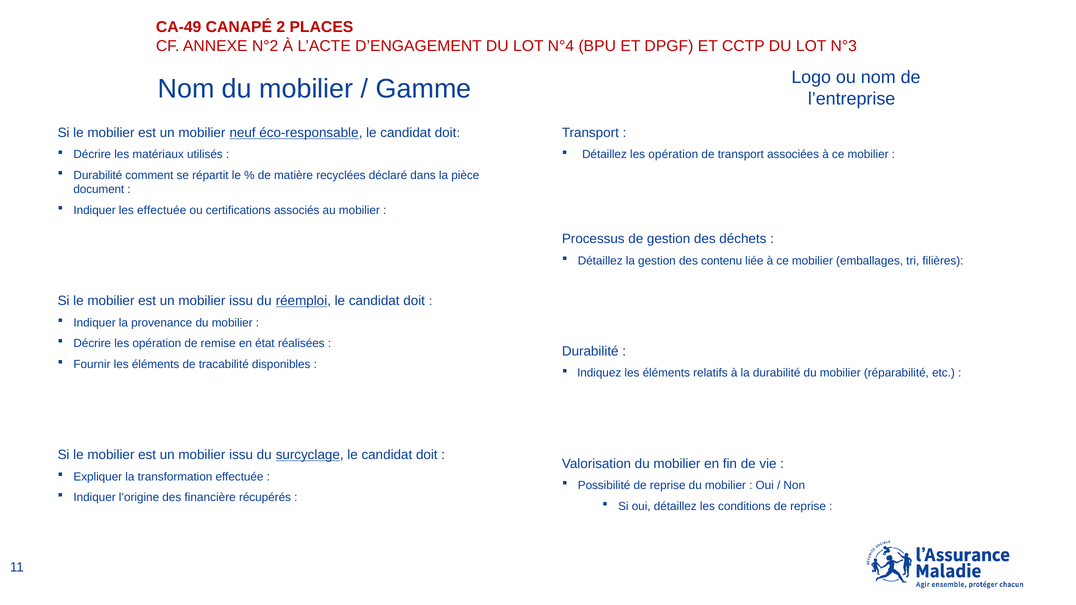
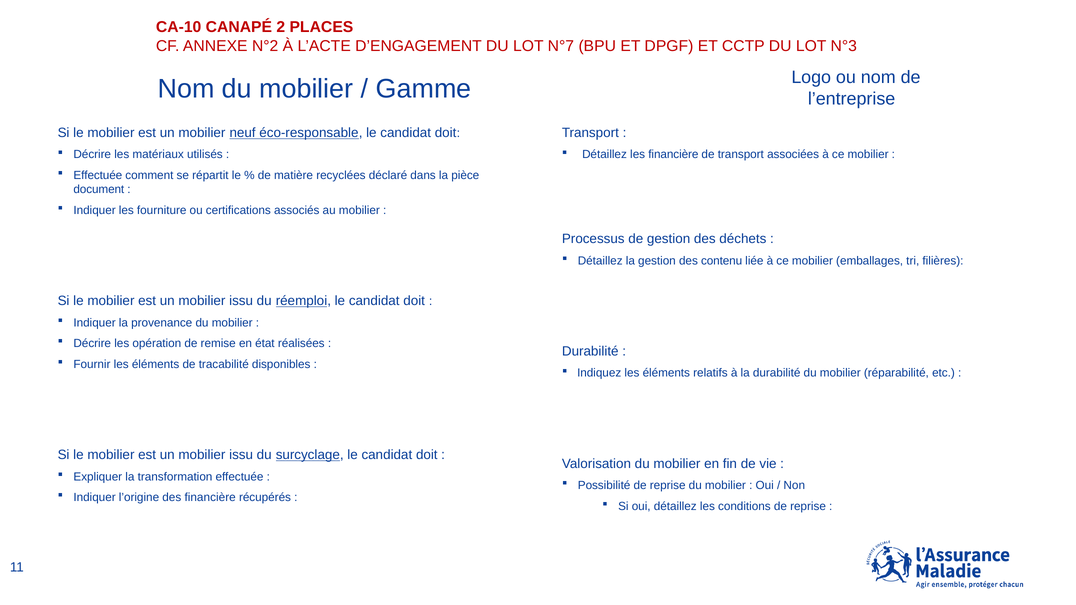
CA-49: CA-49 -> CA-10 (179, 27)
N°4: N°4 -> N°7 (561, 46)
Détaillez les opération: opération -> financière (673, 155)
Durabilité: Durabilité -> Effectuée (98, 176)
les effectuée: effectuée -> fourniture (162, 210)
